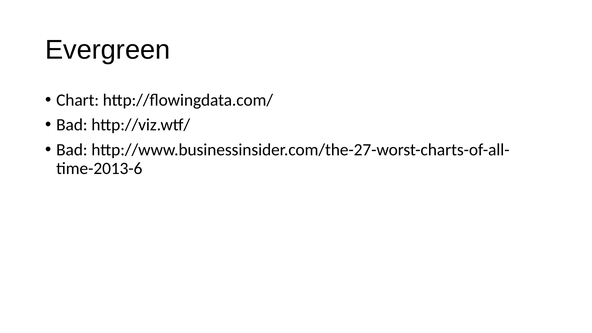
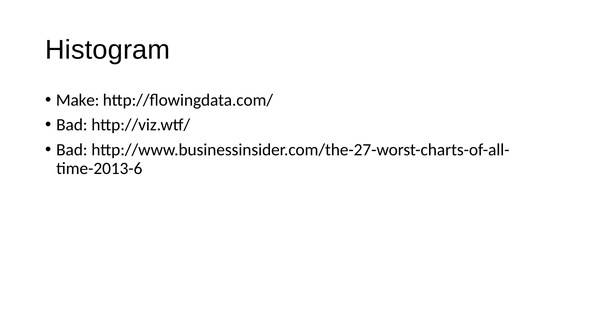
Evergreen: Evergreen -> Histogram (108, 50)
Chart: Chart -> Make (78, 100)
